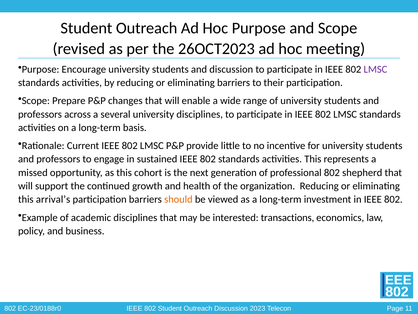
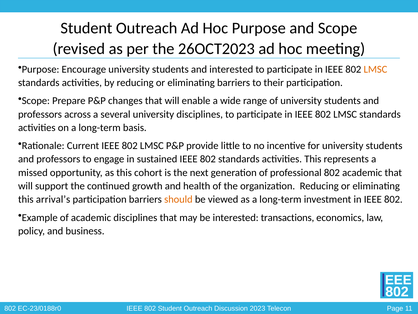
and discussion: discussion -> interested (231, 69)
LMSC colour: purple -> orange (375, 69)
802 shepherd: shepherd -> academic (362, 172)
